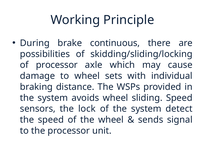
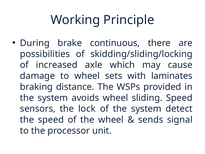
of processor: processor -> increased (57, 65)
individual: individual -> laminates (172, 76)
